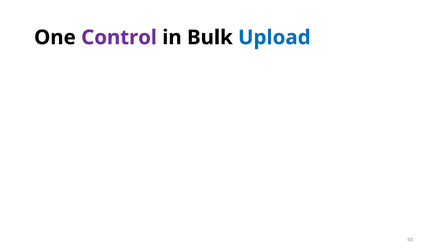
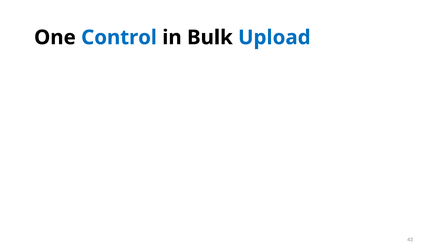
Control colour: purple -> blue (119, 38)
